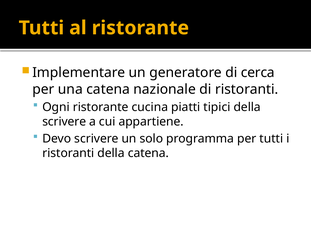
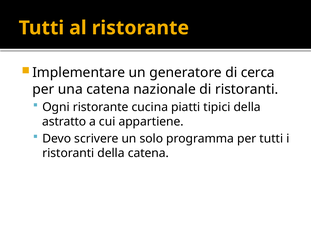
scrivere: scrivere -> astratto (64, 122)
